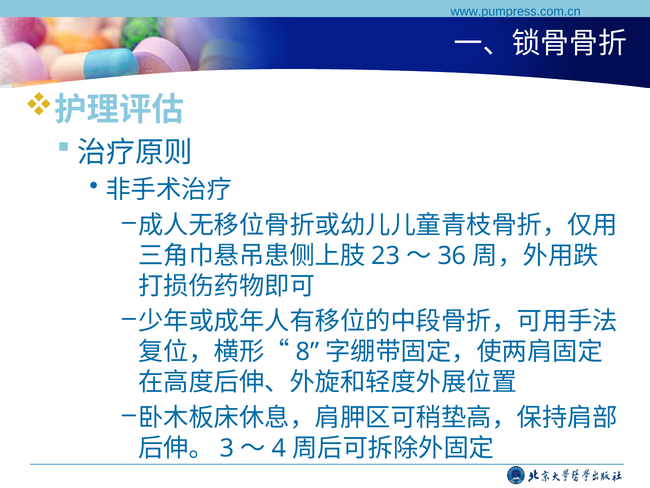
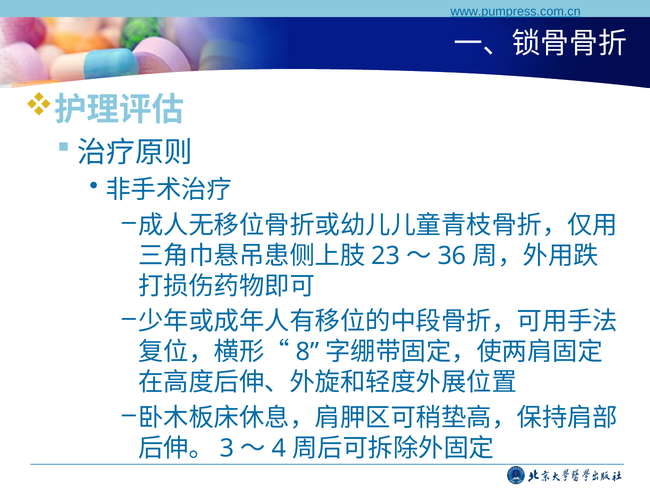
www.pumpress.com.cn underline: none -> present (516, 12)
